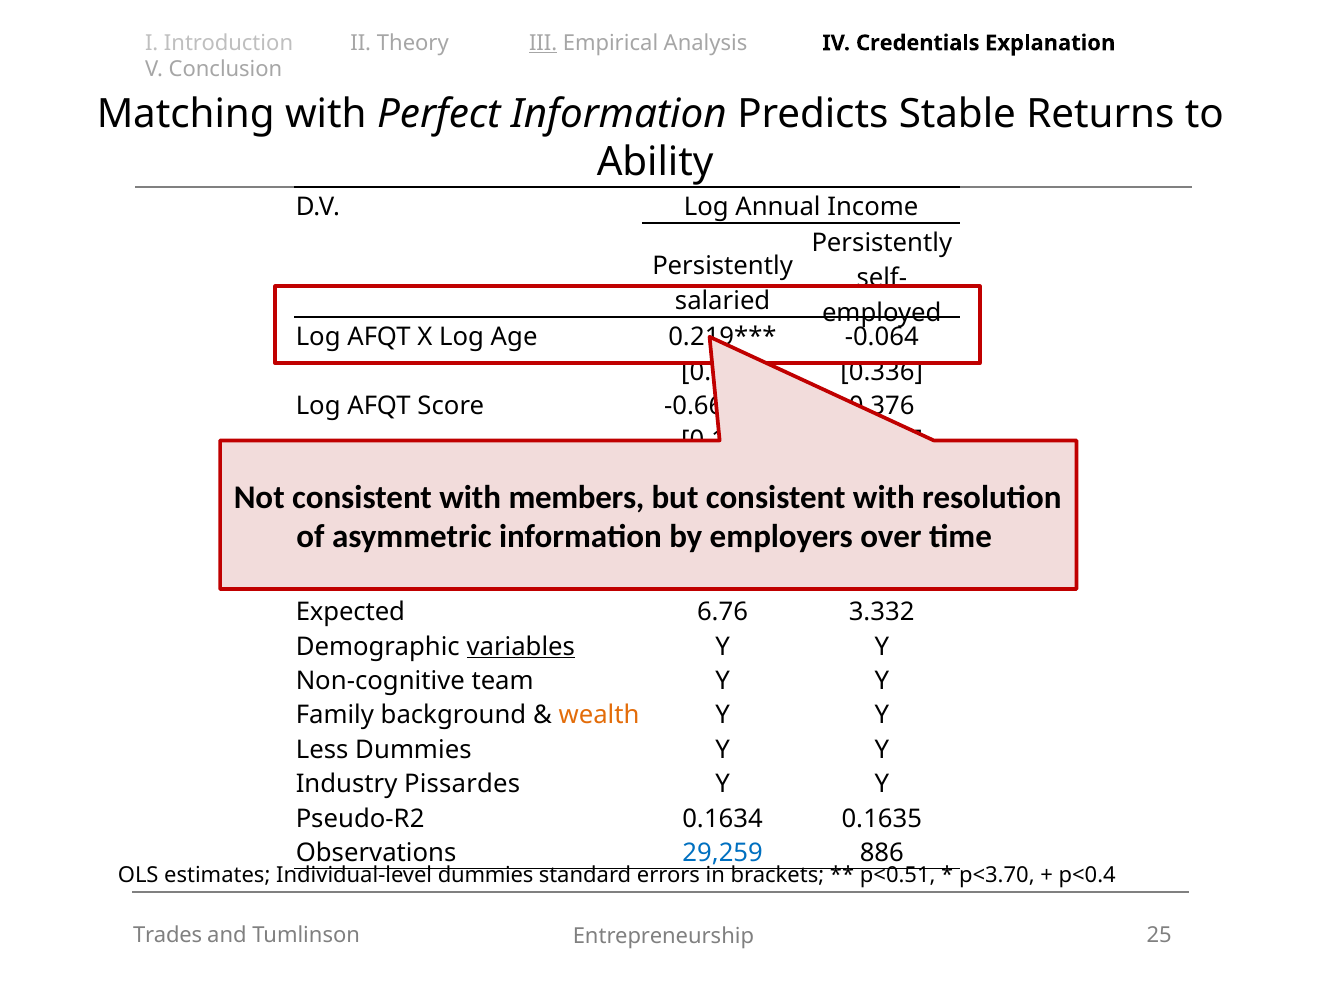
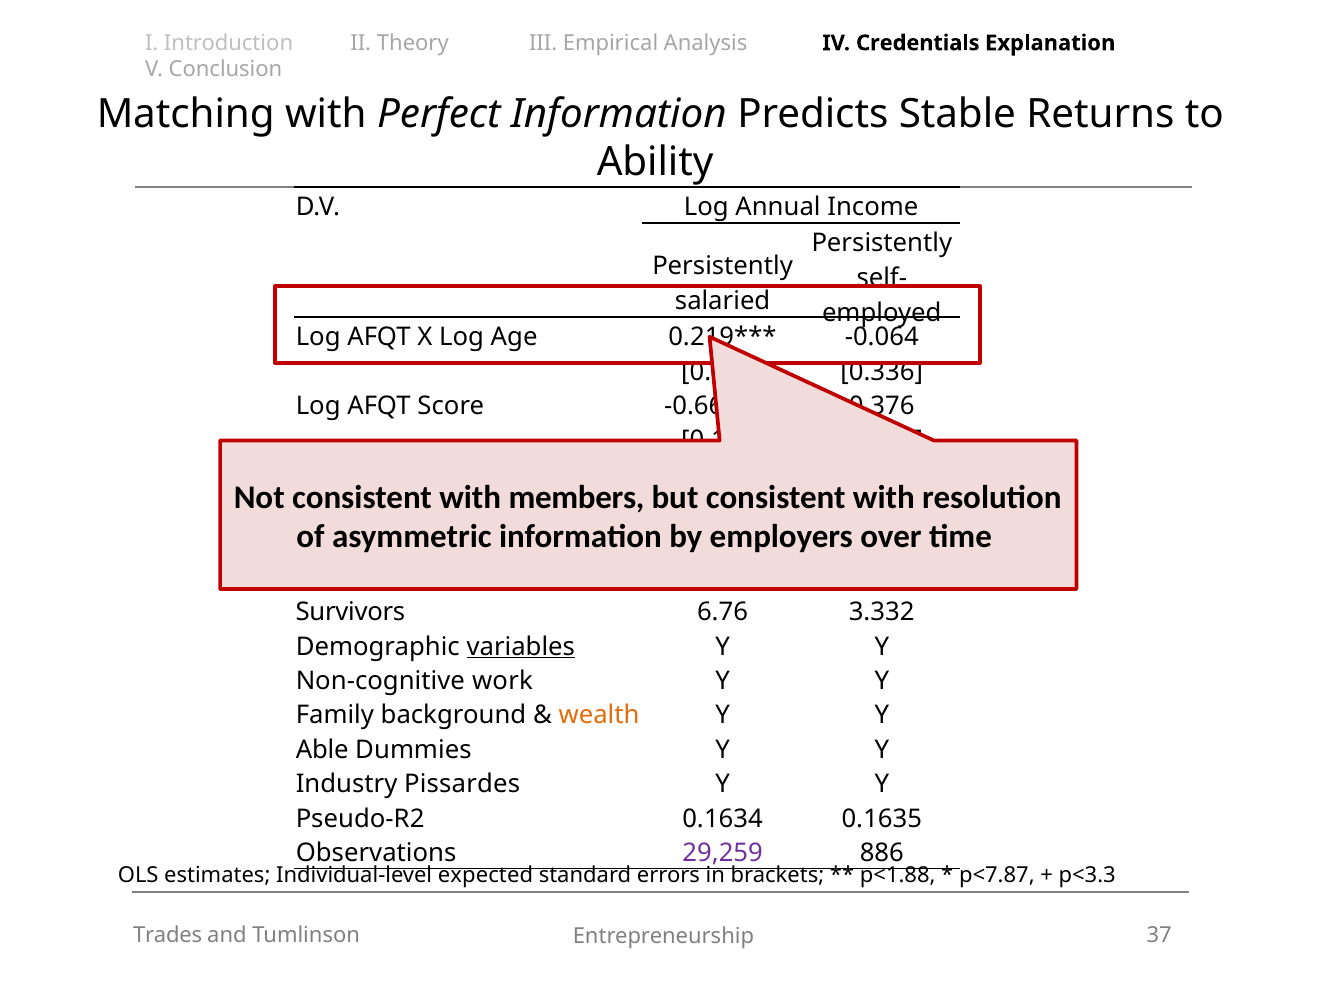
III underline: present -> none (543, 43)
Expected: Expected -> Survivors (350, 612)
team: team -> work (502, 681)
Less: Less -> Able (322, 750)
29,259 colour: blue -> purple (723, 853)
Individual-level dummies: dummies -> expected (485, 875)
p<0.51: p<0.51 -> p<1.88 (898, 875)
p<3.70: p<3.70 -> p<7.87 (997, 875)
p<0.4: p<0.4 -> p<3.3 (1087, 875)
25: 25 -> 37 (1159, 935)
